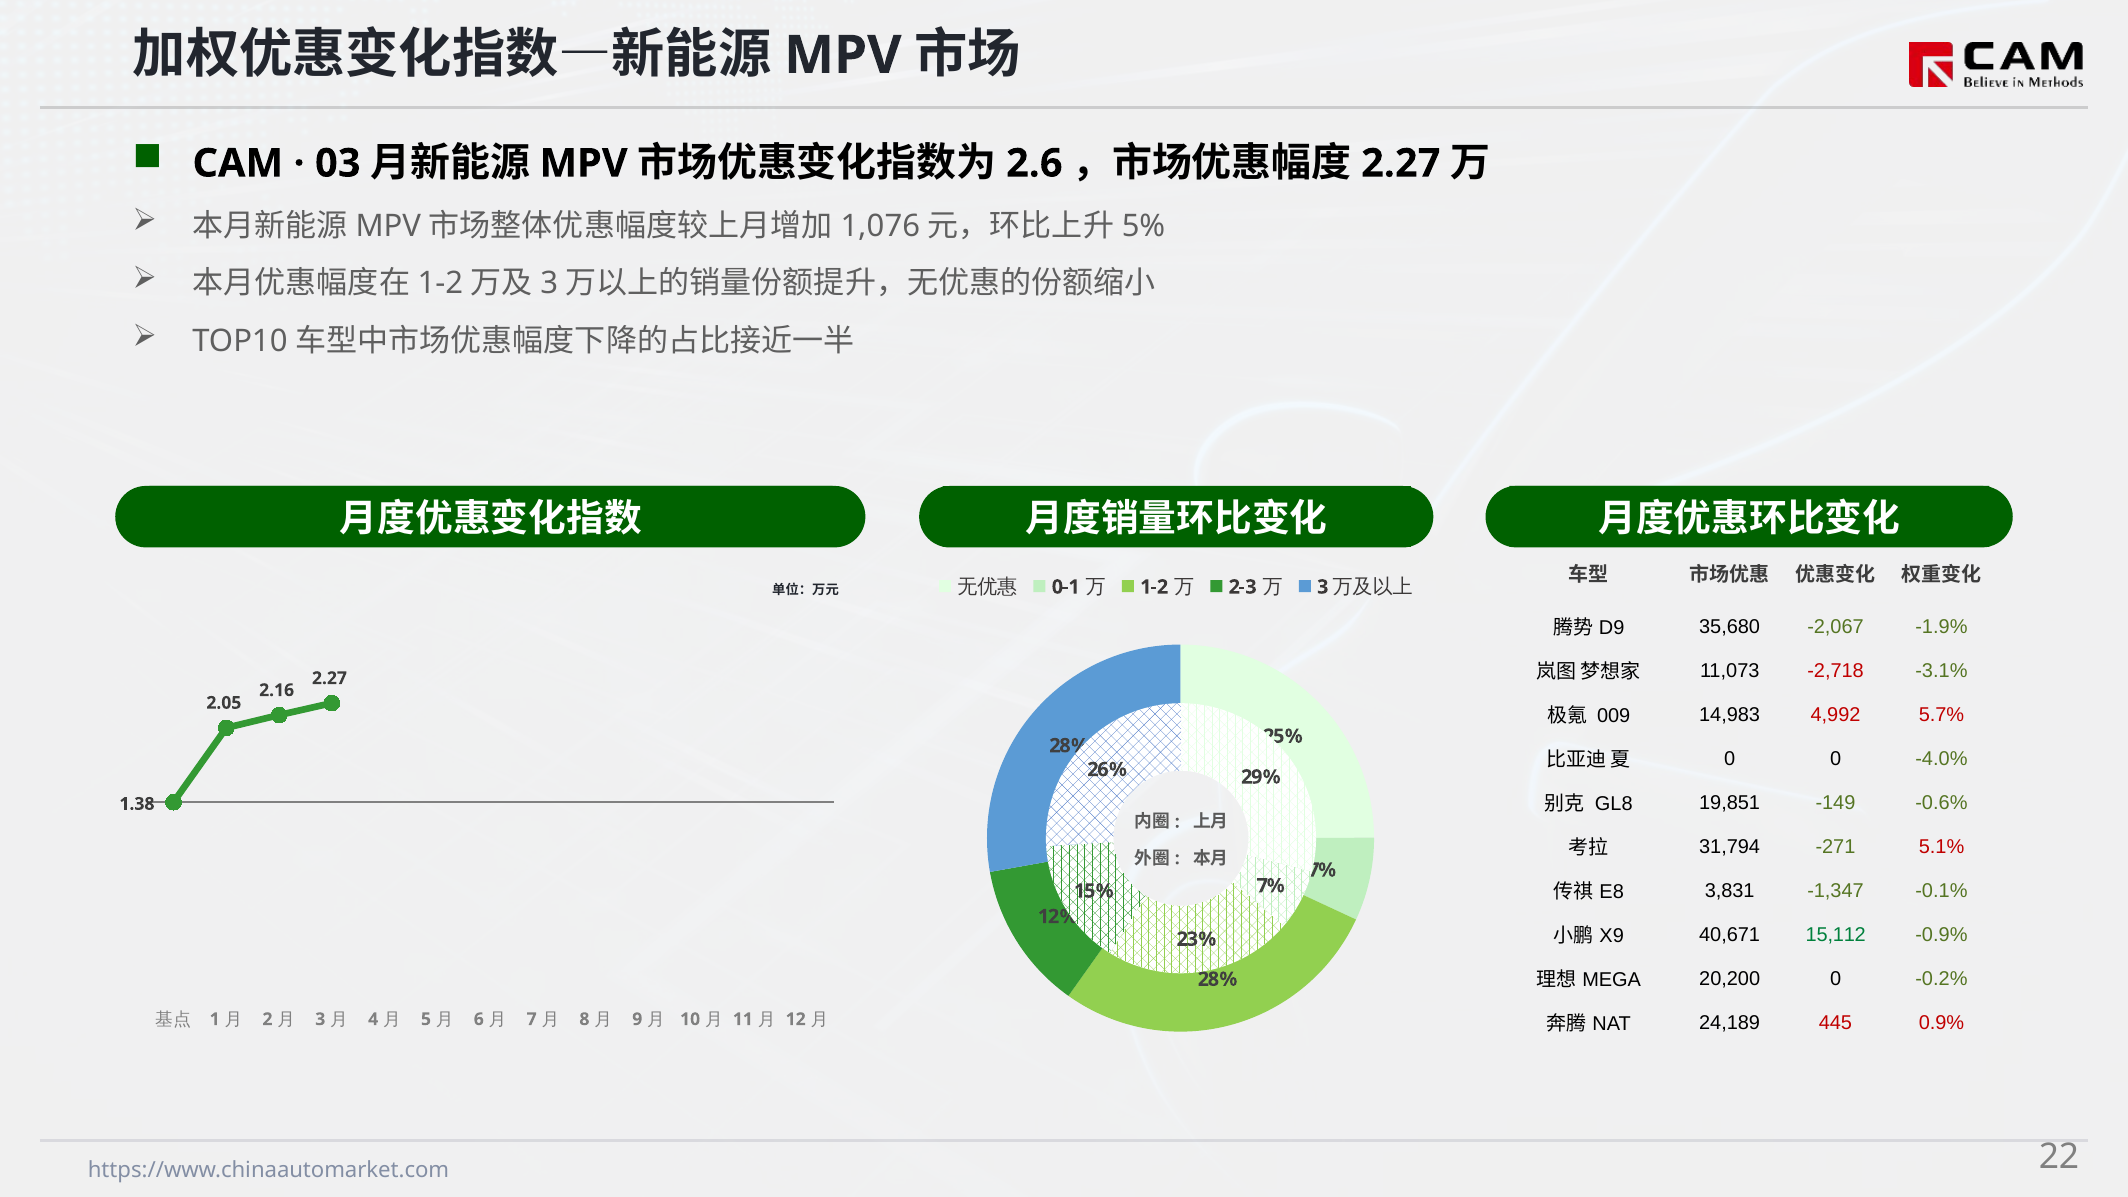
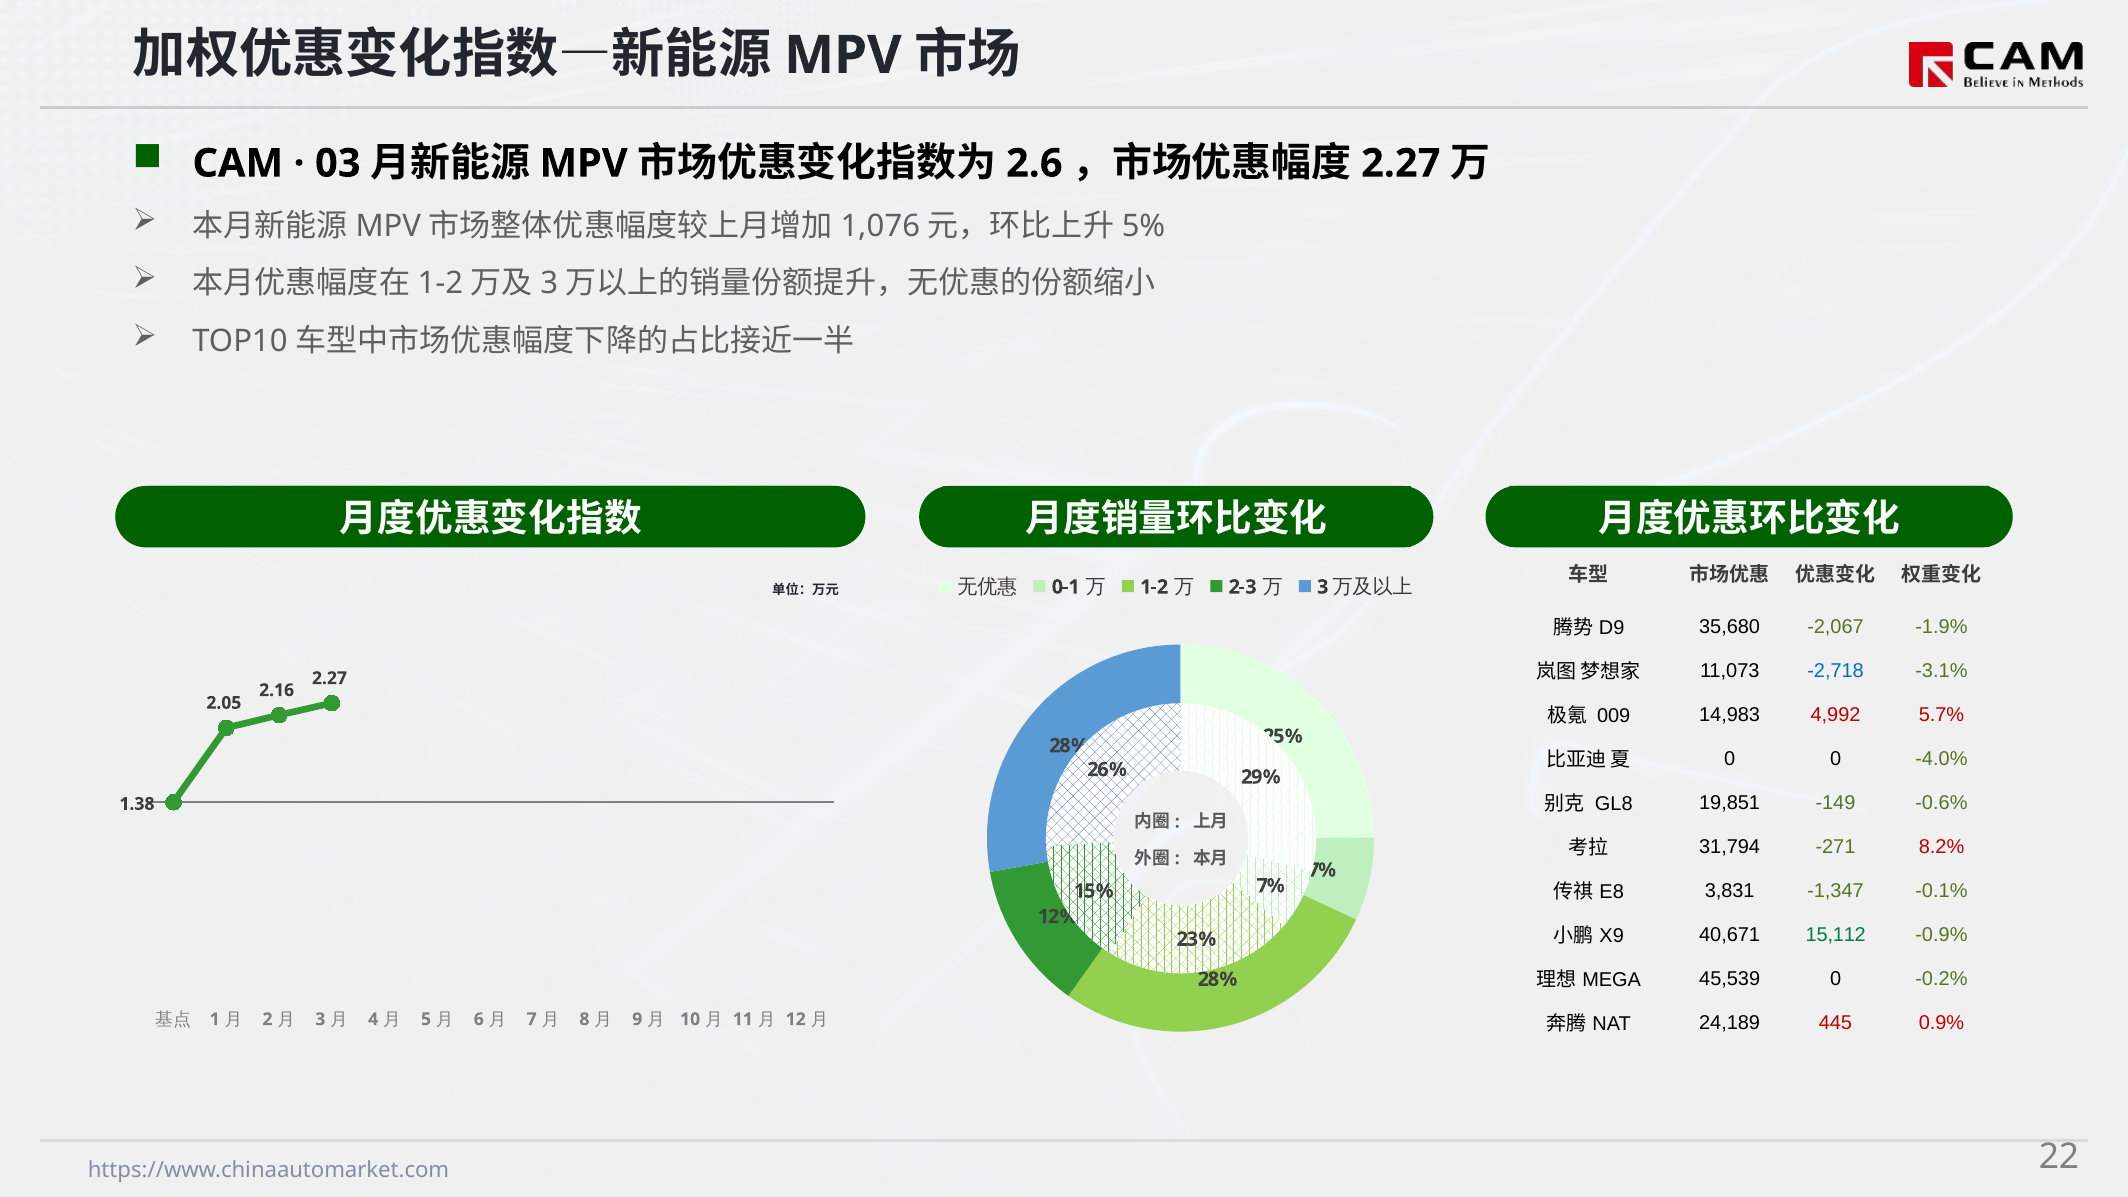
-2,718 colour: red -> blue (1836, 671)
5.1%: 5.1% -> 8.2% (1942, 847)
20,200: 20,200 -> 45,539 (1730, 978)
